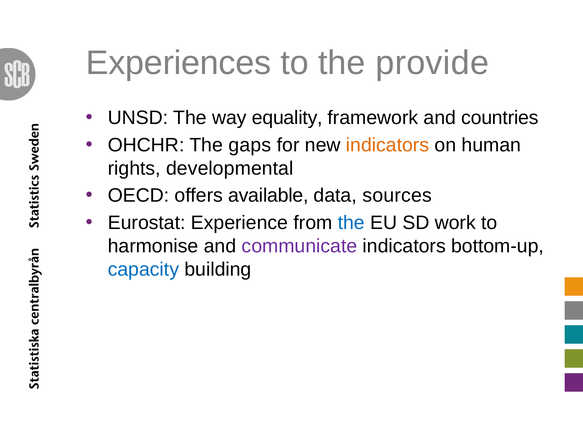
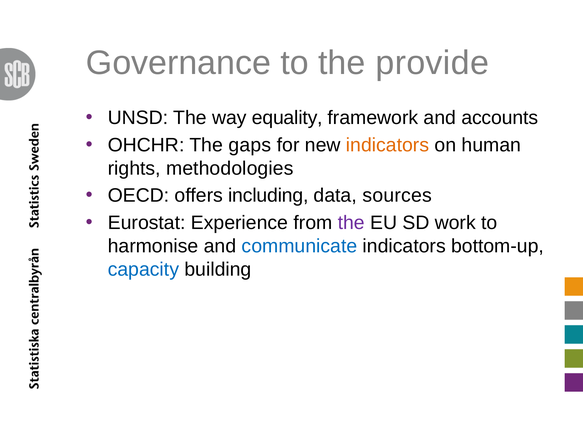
Experiences: Experiences -> Governance (178, 63)
countries: countries -> accounts (500, 118)
developmental: developmental -> methodologies (230, 168)
available: available -> including (268, 196)
the colour: blue -> purple (351, 223)
communicate colour: purple -> blue (299, 246)
